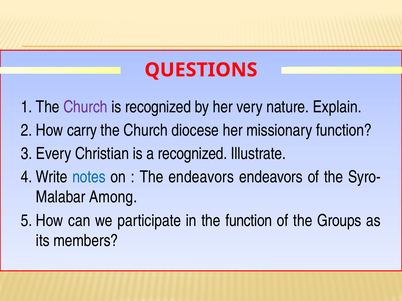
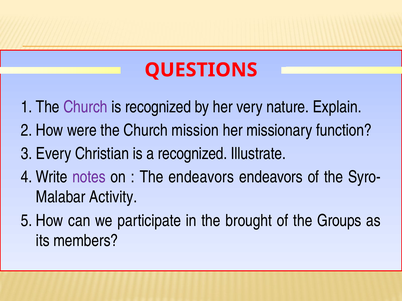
carry: carry -> were (82, 130)
diocese: diocese -> mission (195, 130)
notes colour: blue -> purple (89, 177)
Among: Among -> Activity (113, 197)
the function: function -> brought (249, 221)
